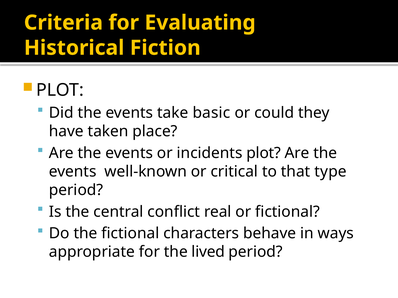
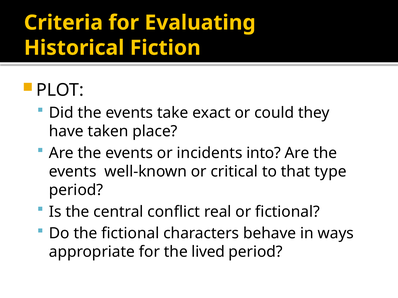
basic: basic -> exact (211, 113)
incidents plot: plot -> into (264, 153)
